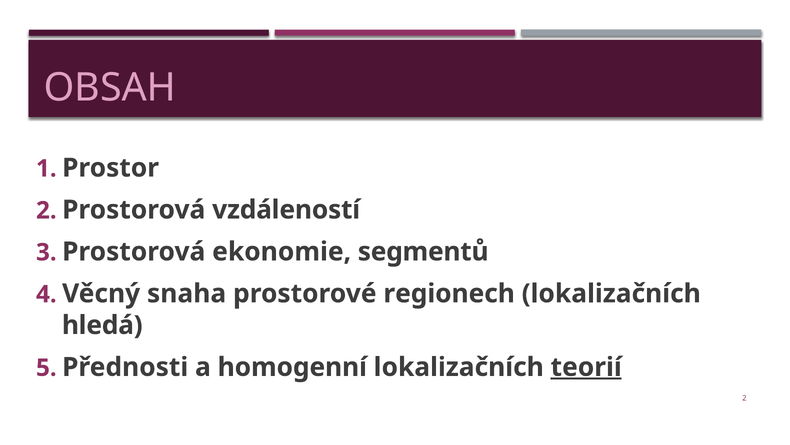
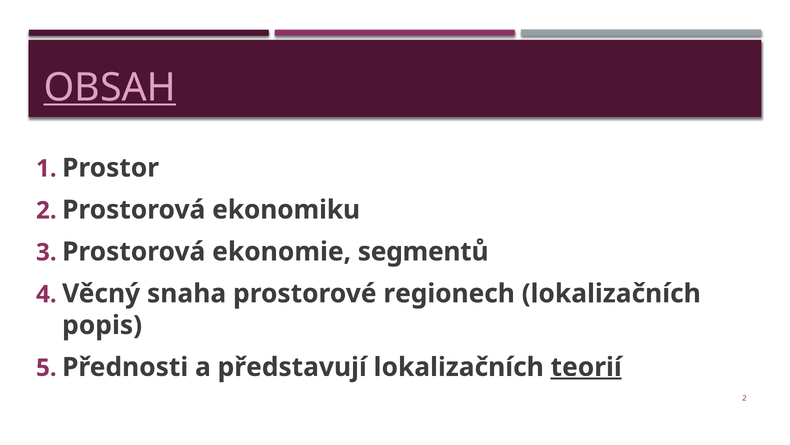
OBSAH underline: none -> present (110, 87)
vzdáleností: vzdáleností -> ekonomiku (286, 210)
hledá: hledá -> popis (102, 325)
homogenní: homogenní -> představují (292, 367)
